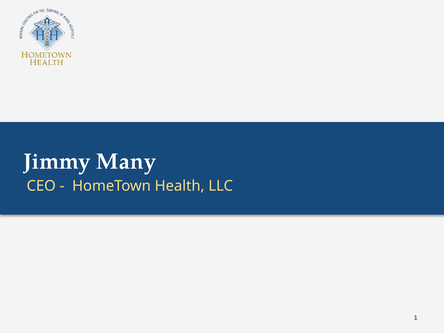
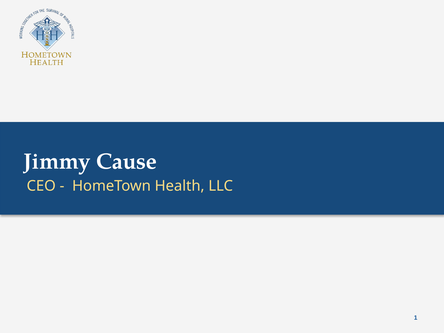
Many: Many -> Cause (126, 161)
